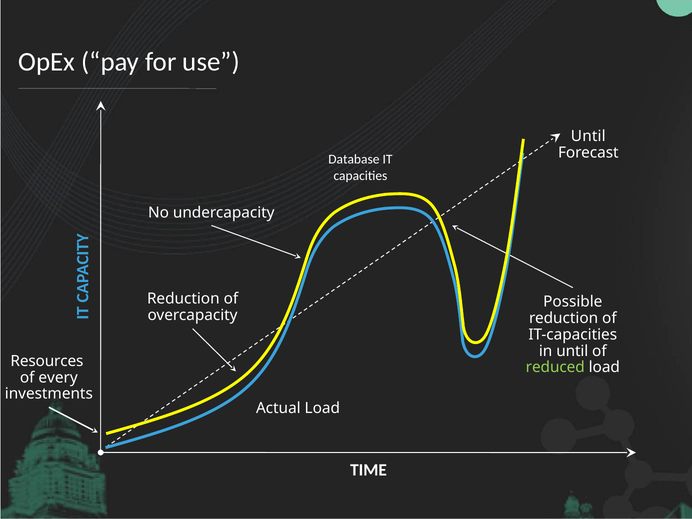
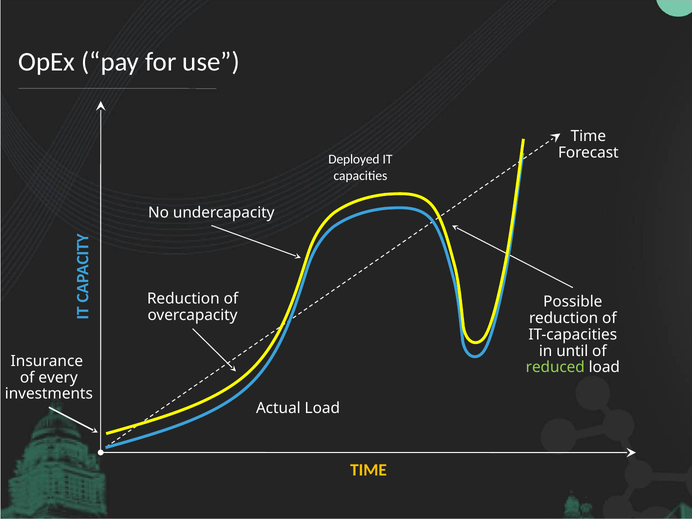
Until: Until -> Time (588, 136)
Database: Database -> Deployed (354, 159)
Resources: Resources -> Insurance (47, 361)
TIME colour: white -> yellow (368, 470)
